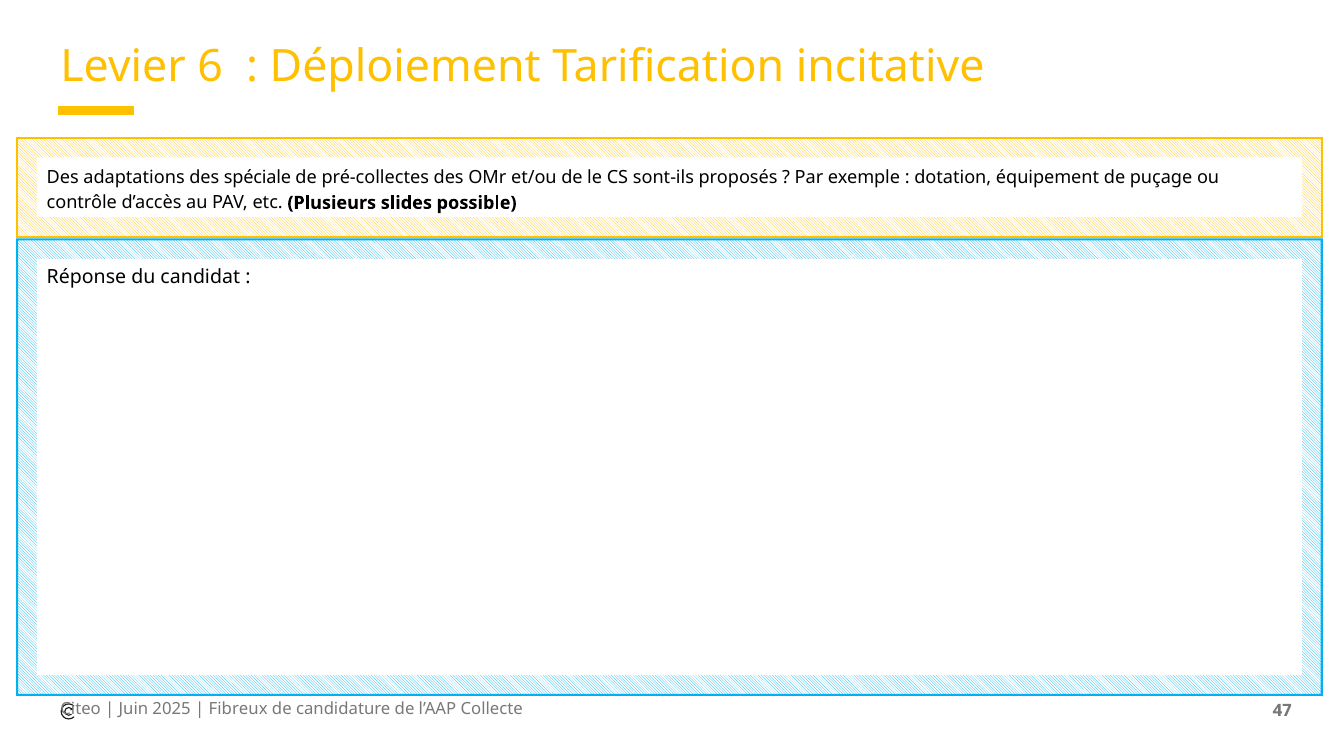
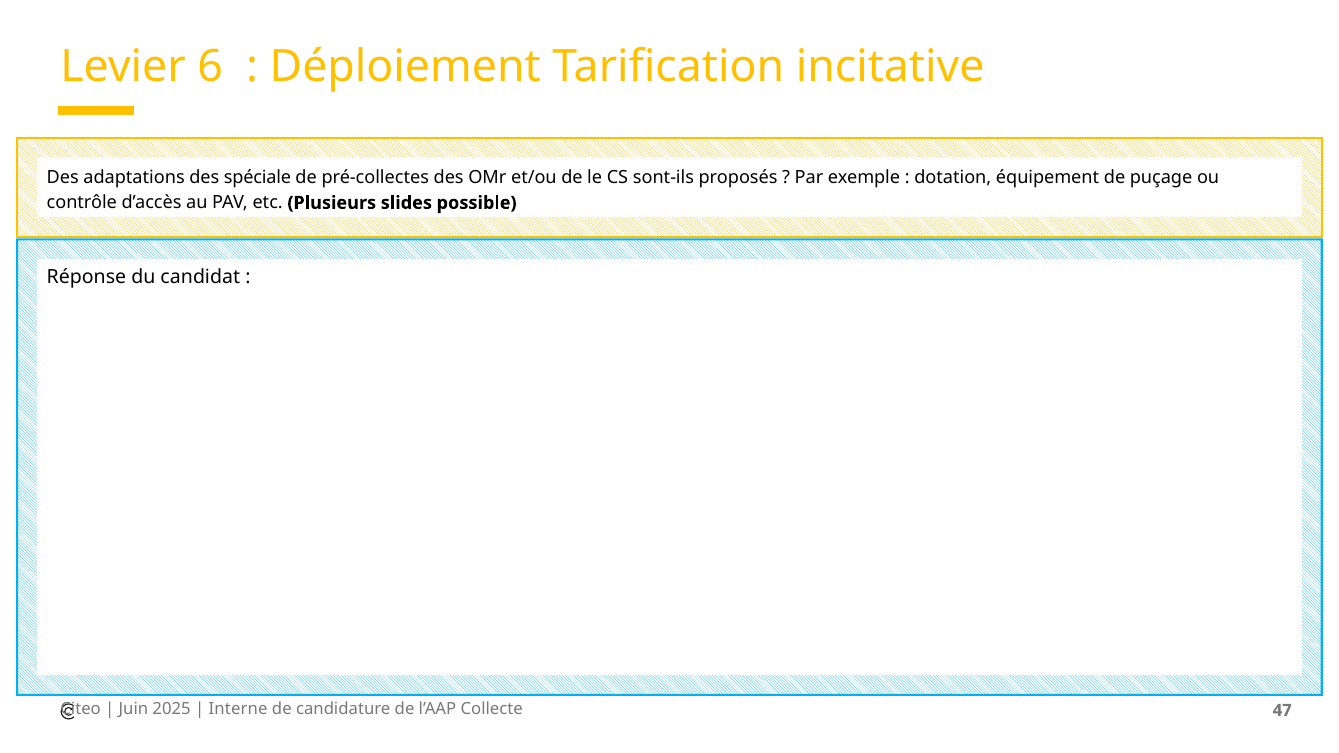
Fibreux: Fibreux -> Interne (238, 710)
